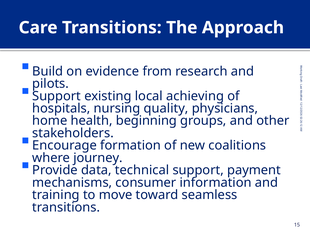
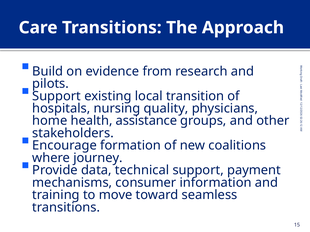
achieving: achieving -> transition (195, 96)
beginning: beginning -> assistance (146, 121)
